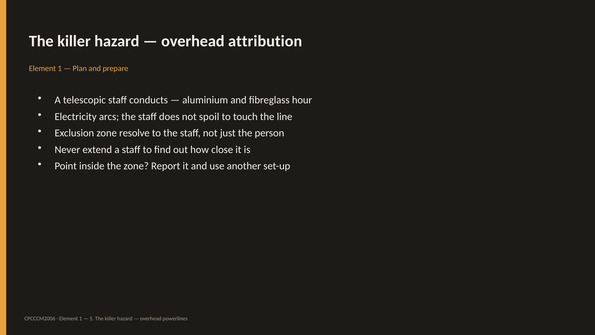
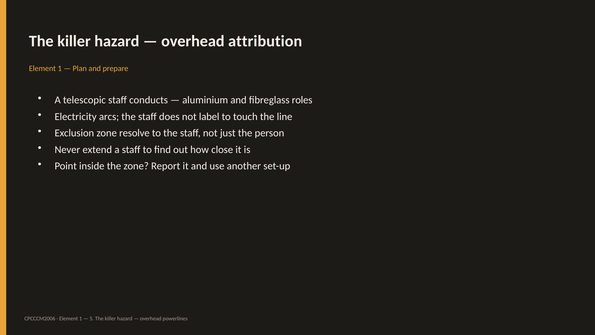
hour: hour -> roles (302, 100)
spoil: spoil -> label (209, 117)
